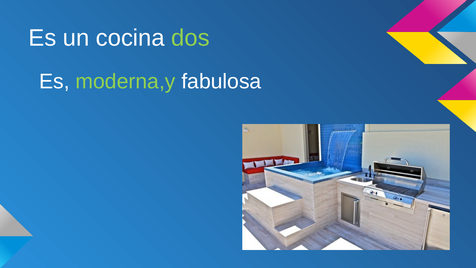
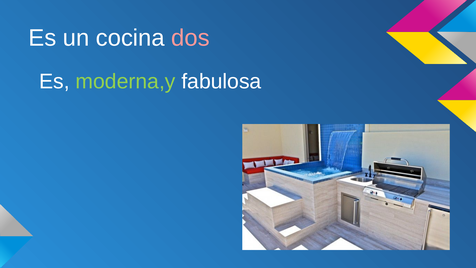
dos colour: light green -> pink (190, 38)
